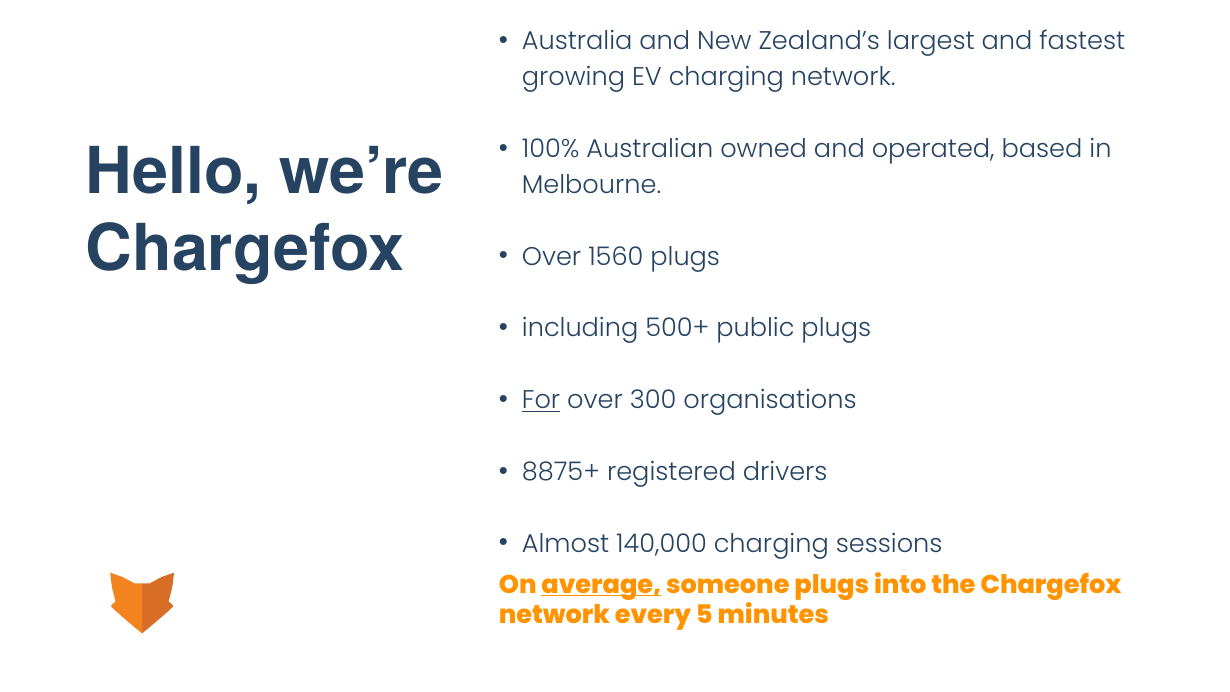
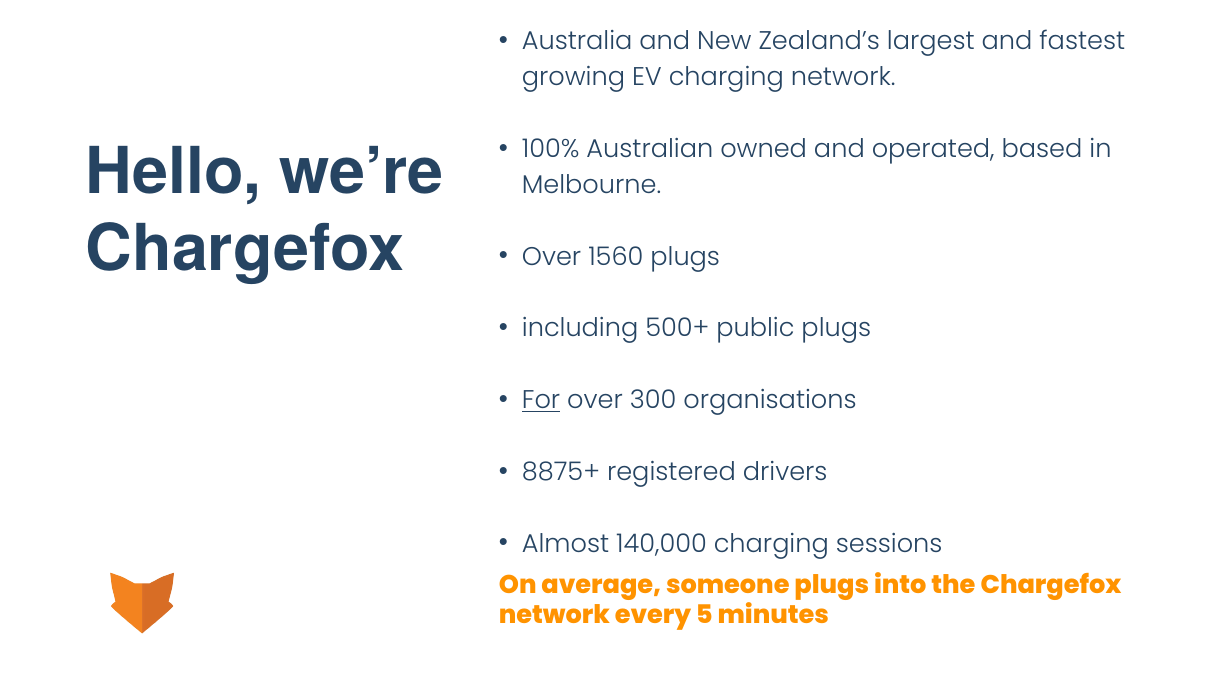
average underline: present -> none (601, 585)
